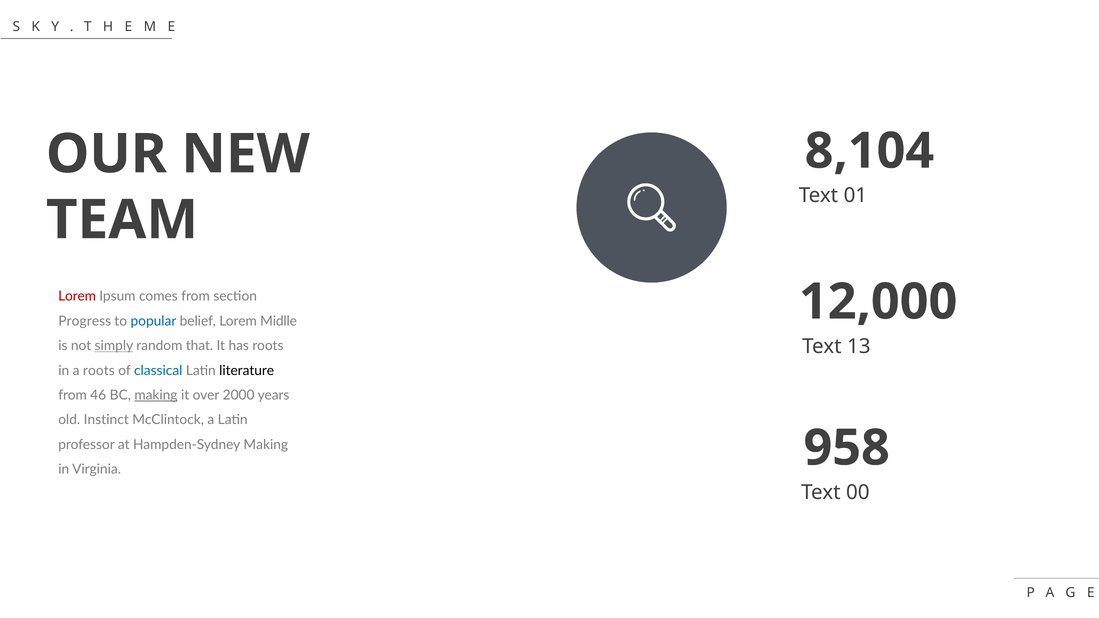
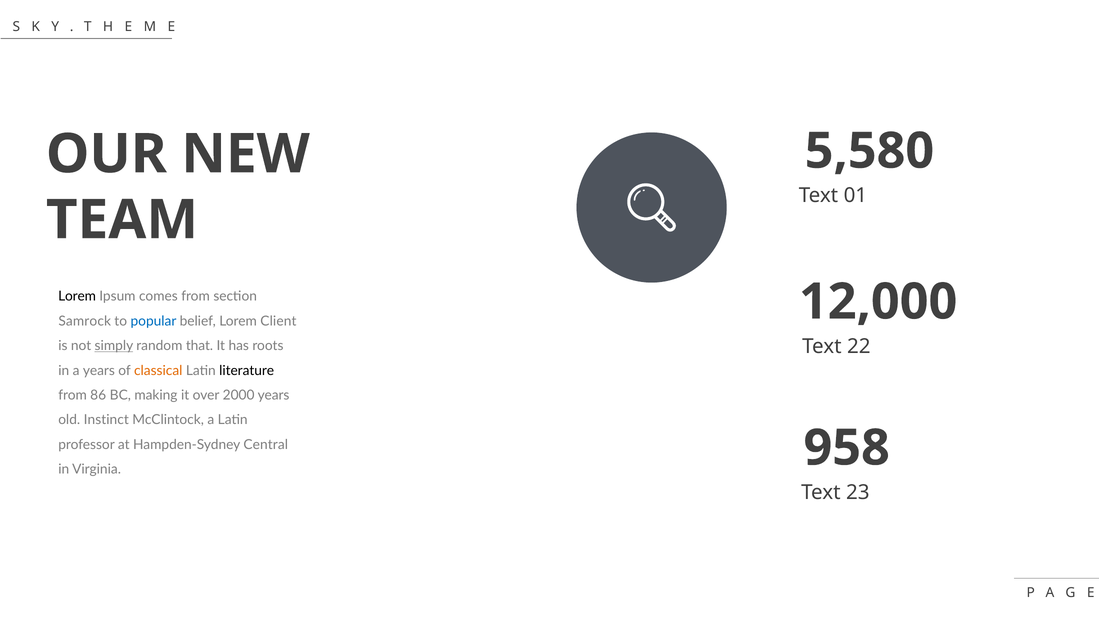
8,104: 8,104 -> 5,580 (869, 151)
Lorem colour: red -> black (77, 296)
Progress: Progress -> Samrock (85, 321)
Midlle: Midlle -> Client (278, 321)
13: 13 -> 22 (859, 346)
a roots: roots -> years (99, 371)
classical colour: blue -> orange (158, 371)
46: 46 -> 86 (98, 395)
making underline: present -> none (156, 395)
Hampden-Sydney Making: Making -> Central (266, 445)
00: 00 -> 23 (858, 493)
